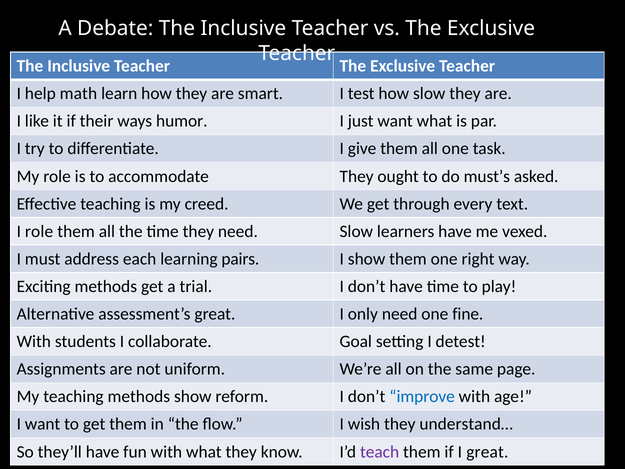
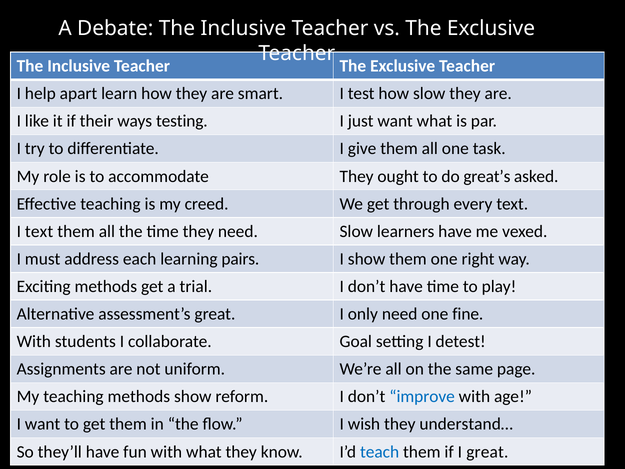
math: math -> apart (78, 94)
humor: humor -> testing (182, 121)
must’s: must’s -> great’s (487, 176)
I role: role -> text (39, 231)
teach colour: purple -> blue (380, 452)
